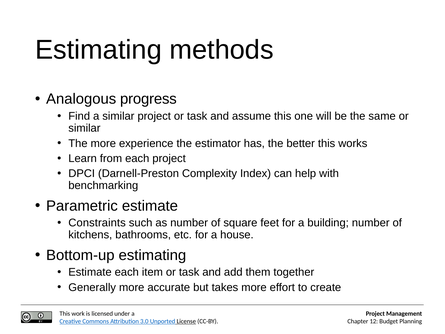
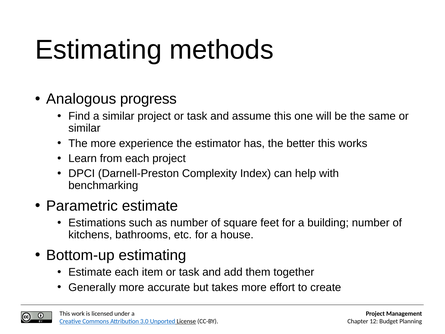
Constraints: Constraints -> Estimations (97, 223)
